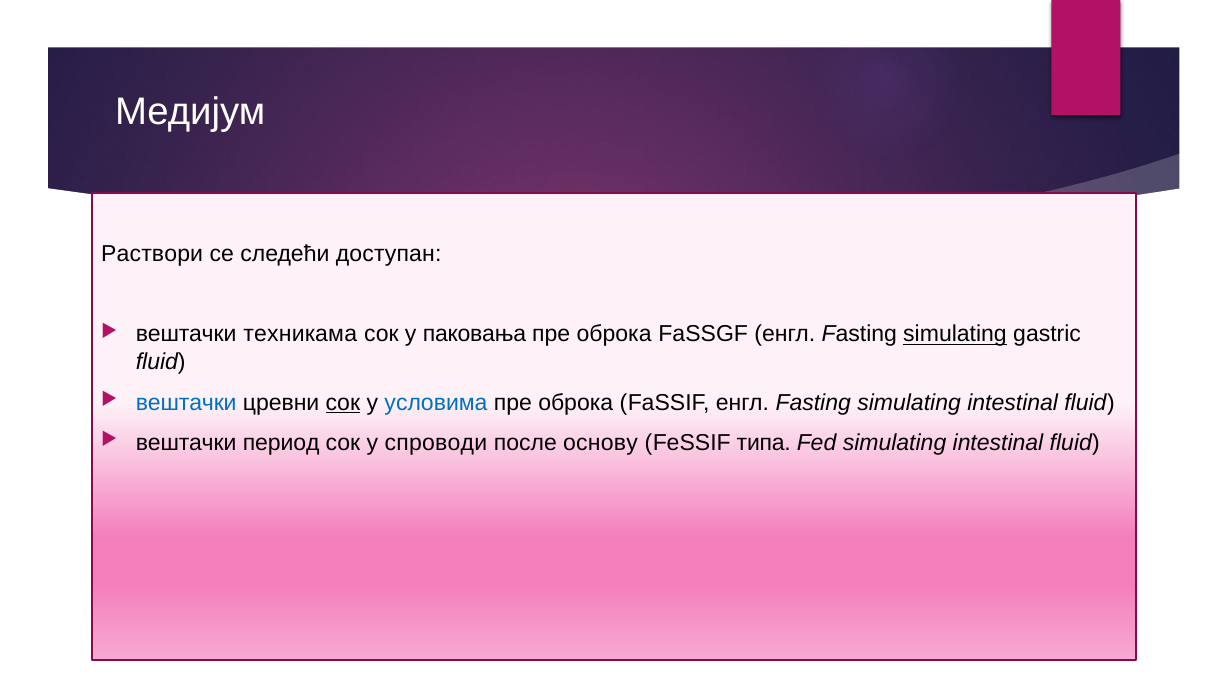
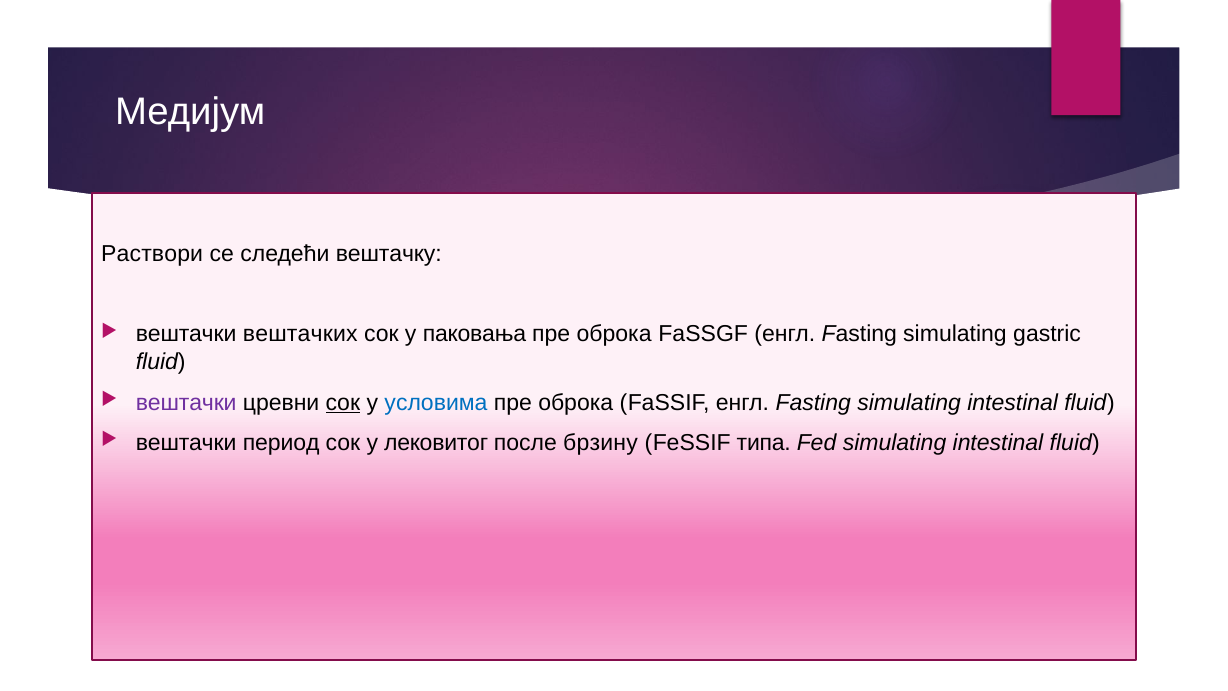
доступан: доступан -> вештачку (389, 253)
техникама: техникама -> вештачких (300, 334)
simulating underline: present -> none (955, 334)
вештачки colour: blue -> purple (186, 402)
спроводи: спроводи -> лековитог (436, 443)
основу: основу -> брзину (601, 443)
